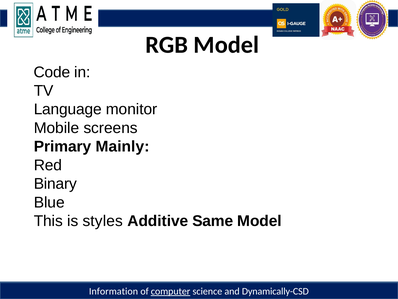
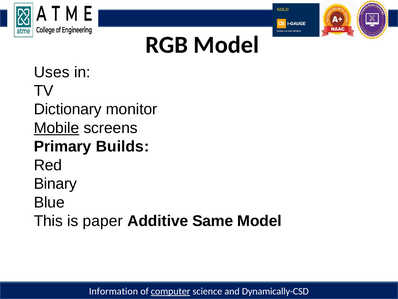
Code: Code -> Uses (52, 72)
Language: Language -> Dictionary (68, 109)
Mobile underline: none -> present (57, 128)
Mainly: Mainly -> Builds (122, 146)
styles: styles -> paper (103, 221)
